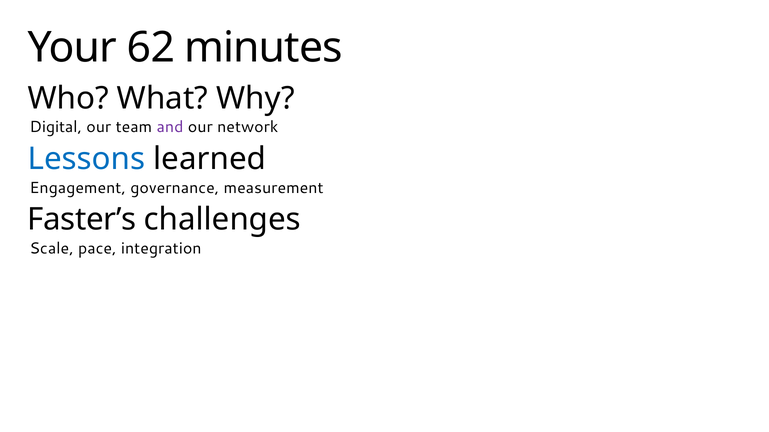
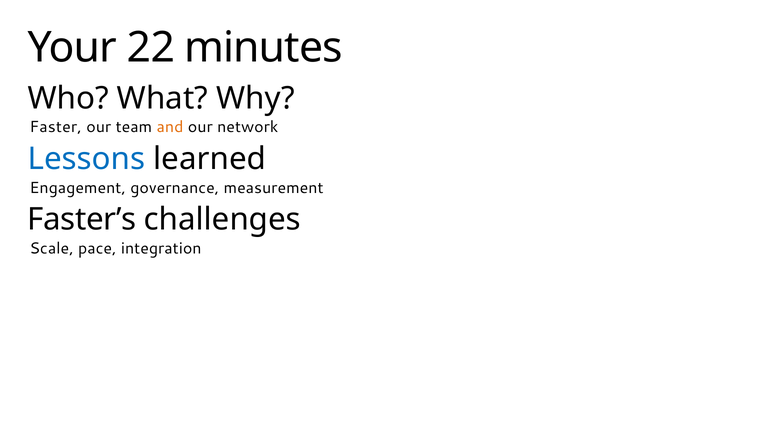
62: 62 -> 22 (151, 48)
Digital: Digital -> Faster (56, 127)
and colour: purple -> orange (170, 127)
